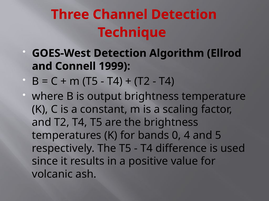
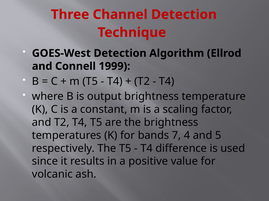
0: 0 -> 7 (176, 136)
